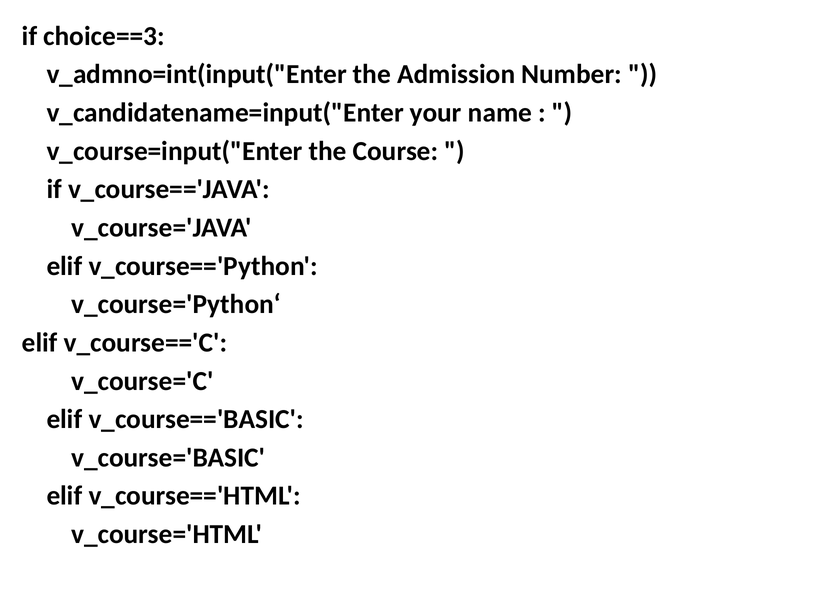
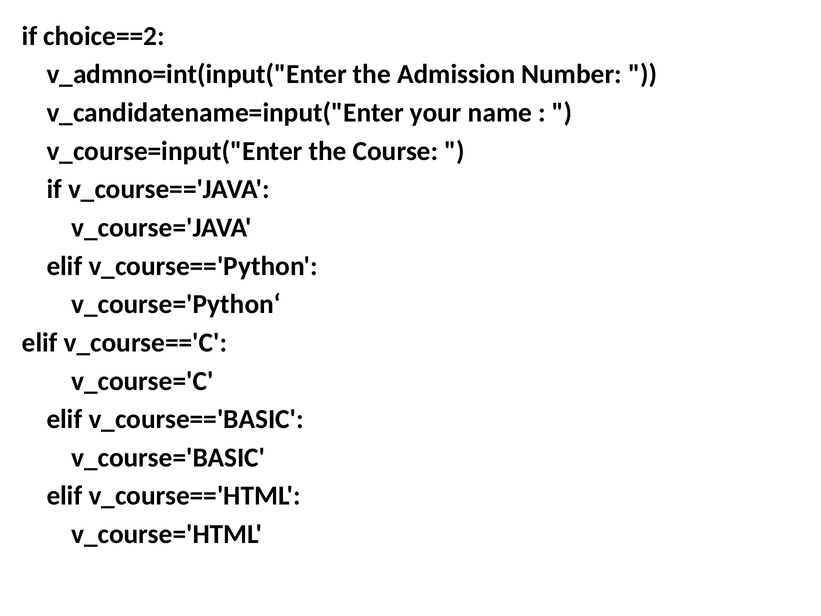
choice==3: choice==3 -> choice==2 (104, 36)
